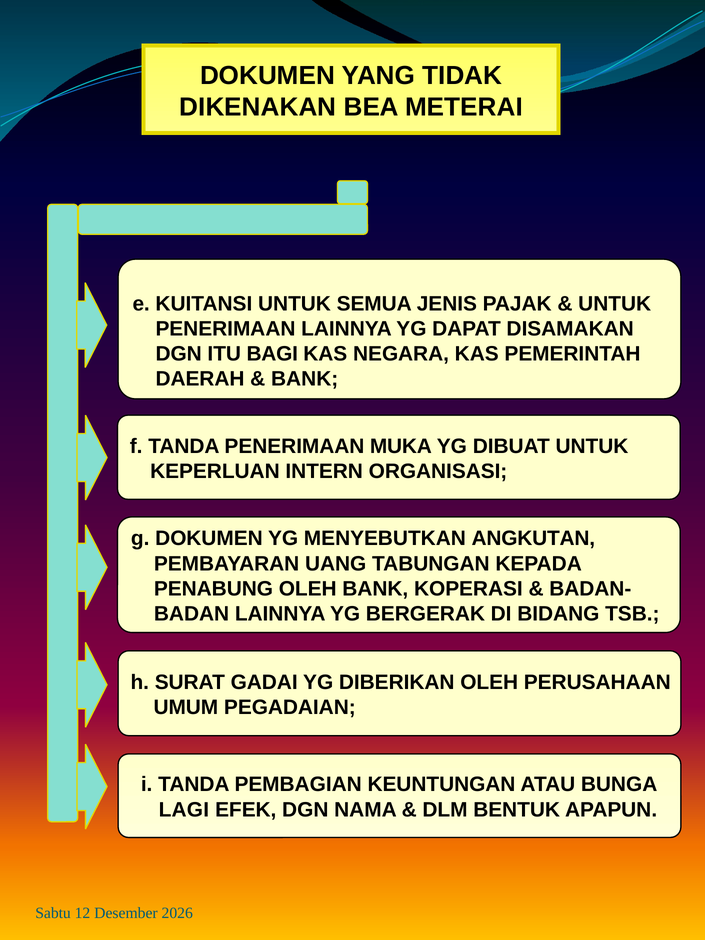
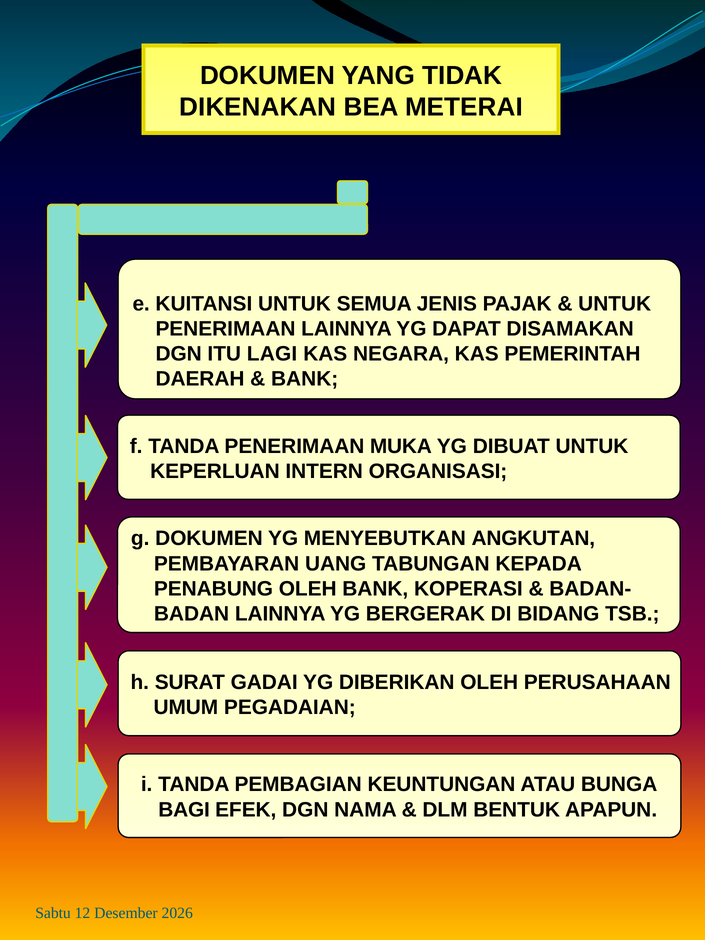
BAGI: BAGI -> LAGI (272, 354)
LAGI: LAGI -> BAGI (184, 810)
